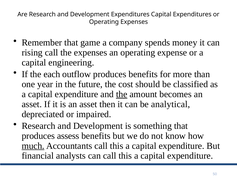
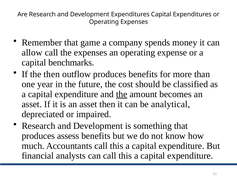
rising: rising -> allow (32, 52)
engineering: engineering -> benchmarks (71, 62)
the each: each -> then (52, 74)
much underline: present -> none (33, 146)
